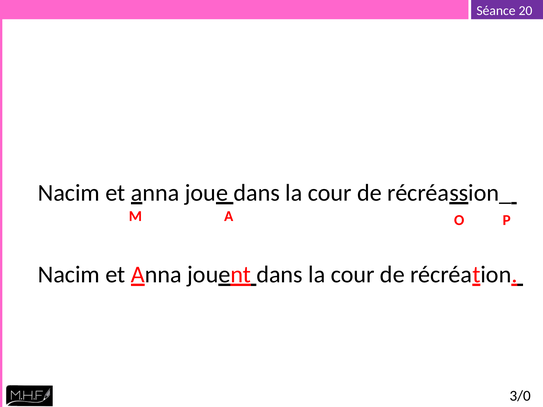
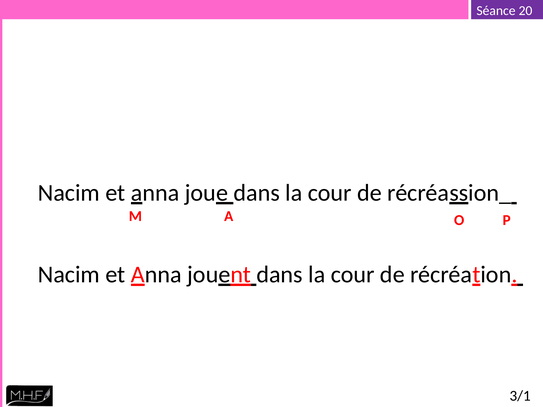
3/0: 3/0 -> 3/1 (520, 396)
